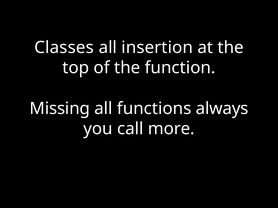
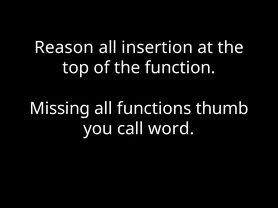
Classes: Classes -> Reason (64, 48)
always: always -> thumb (222, 109)
more: more -> word (171, 129)
